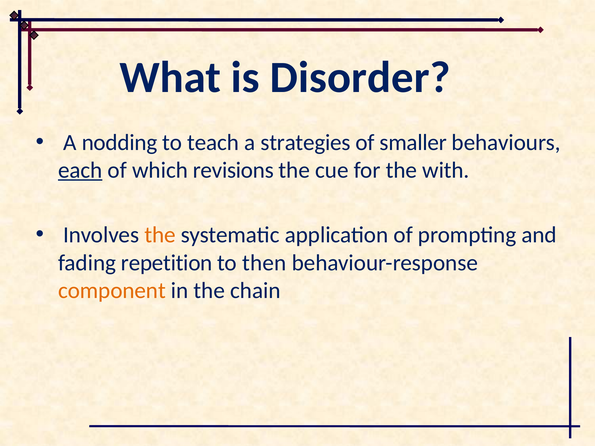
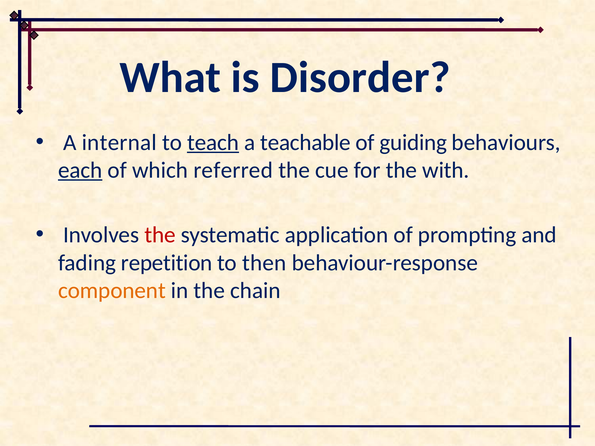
nodding: nodding -> internal (119, 142)
teach underline: none -> present (213, 142)
strategies: strategies -> teachable (305, 142)
smaller: smaller -> guiding (413, 142)
revisions: revisions -> referred (233, 170)
the colour: orange -> red (160, 235)
